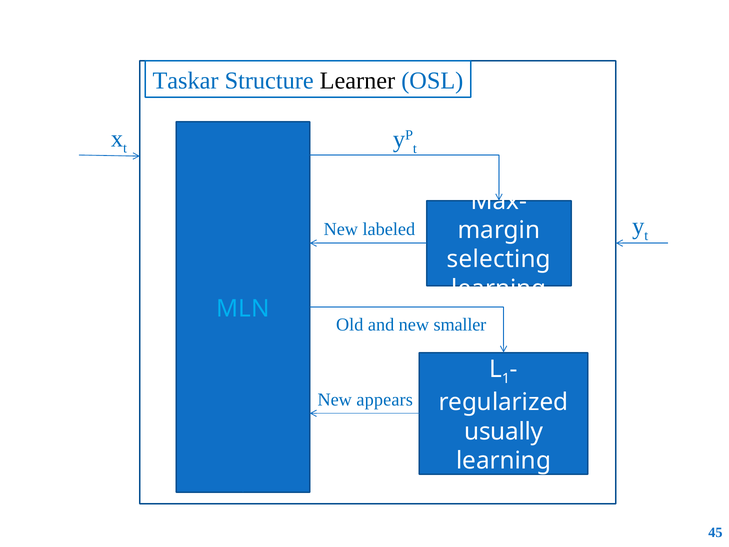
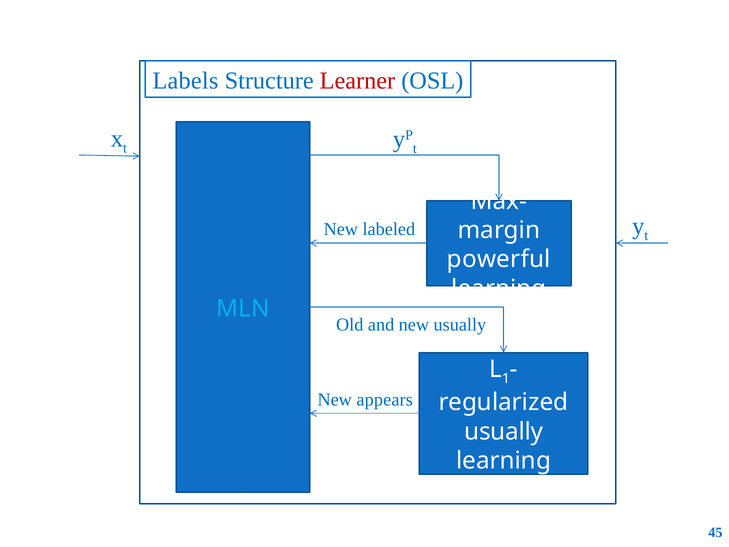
Taskar: Taskar -> Labels (185, 81)
Learner colour: black -> red (357, 81)
selecting: selecting -> powerful (499, 259)
new smaller: smaller -> usually (460, 325)
